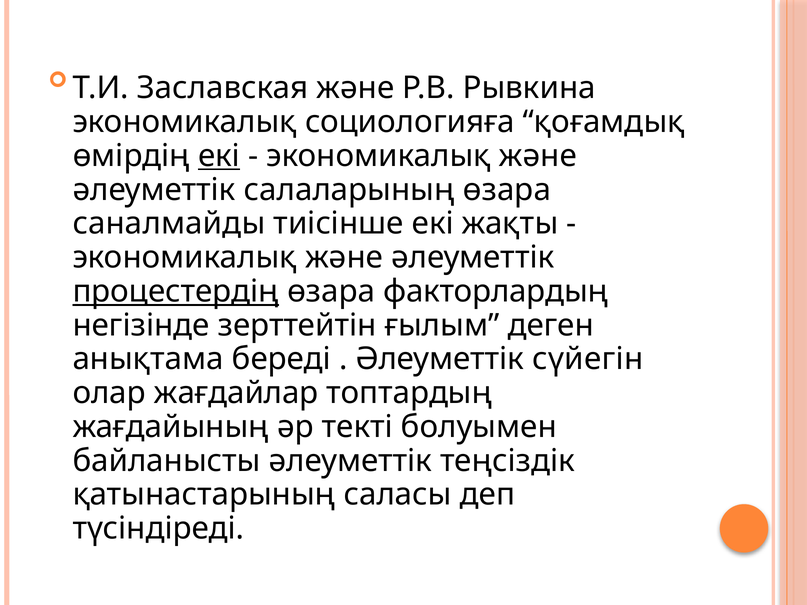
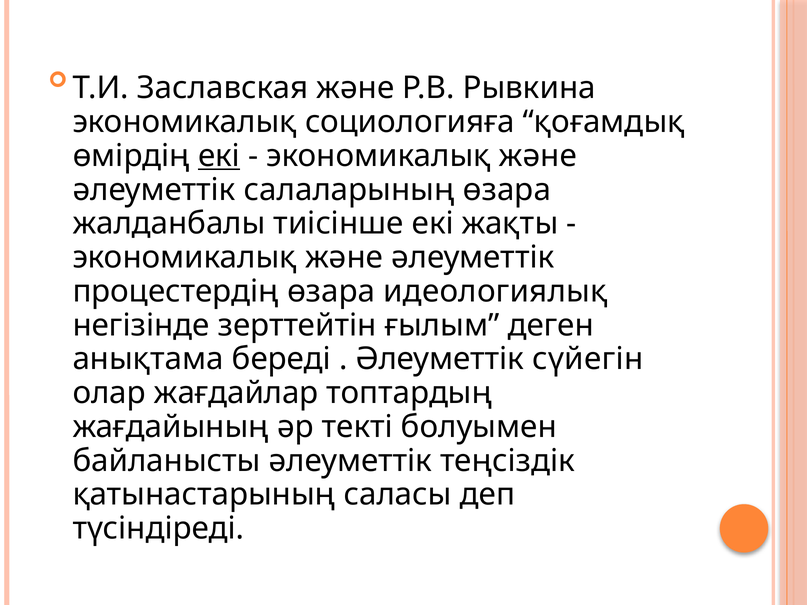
саналмайды: саналмайды -> жалданбалы (169, 224)
процестердің underline: present -> none (176, 291)
факторлардың: факторлардың -> идеологиялық (496, 291)
